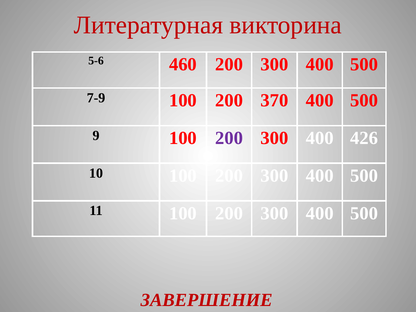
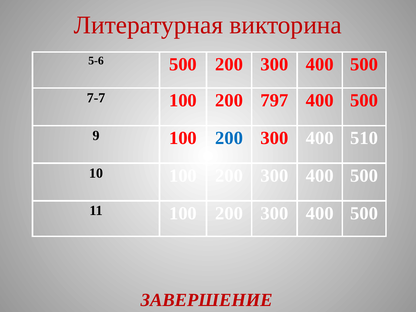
5-6 460: 460 -> 500 (183, 64)
7-9: 7-9 -> 7-7 (96, 98)
370: 370 -> 797 (274, 101)
200 colour: purple -> blue (229, 138)
426: 426 -> 510 (364, 138)
